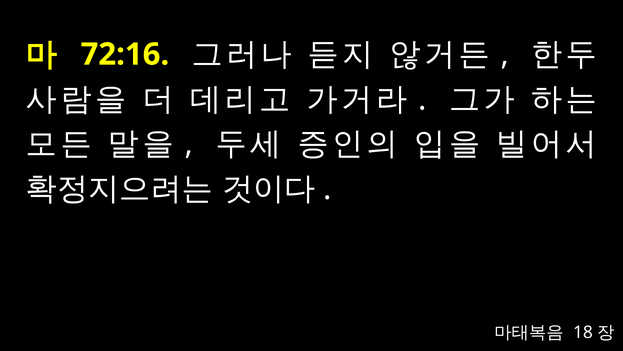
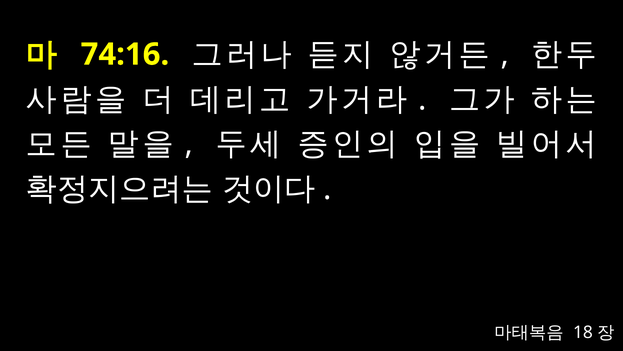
72:16: 72:16 -> 74:16 (125, 54)
